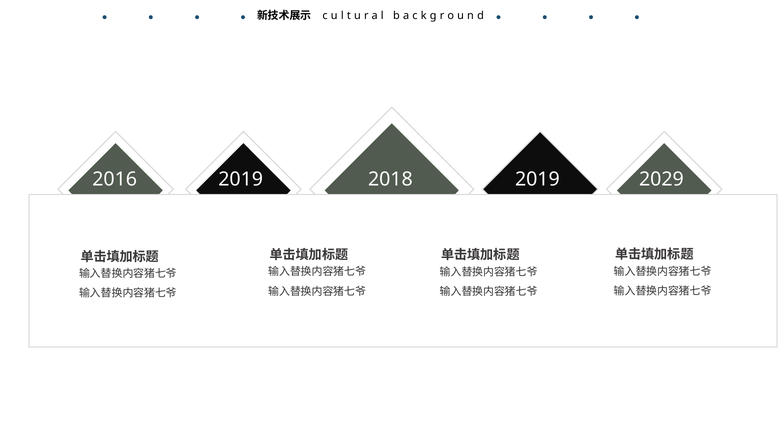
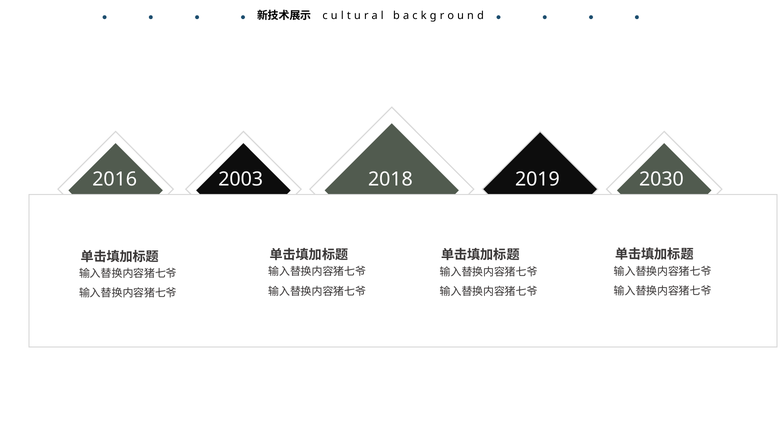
2016 2019: 2019 -> 2003 (241, 179)
2029: 2029 -> 2030 (661, 179)
